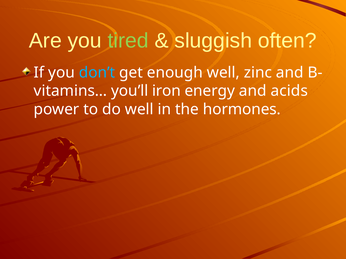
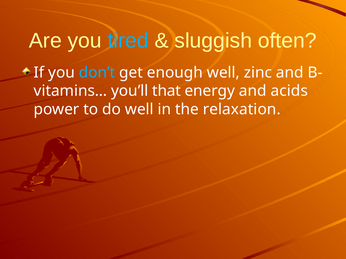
tired colour: light green -> light blue (128, 41)
iron: iron -> that (167, 91)
hormones: hormones -> relaxation (242, 109)
